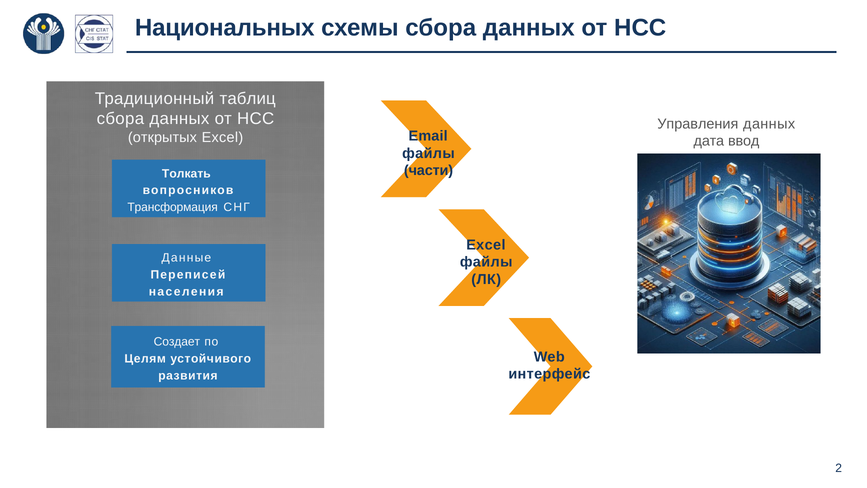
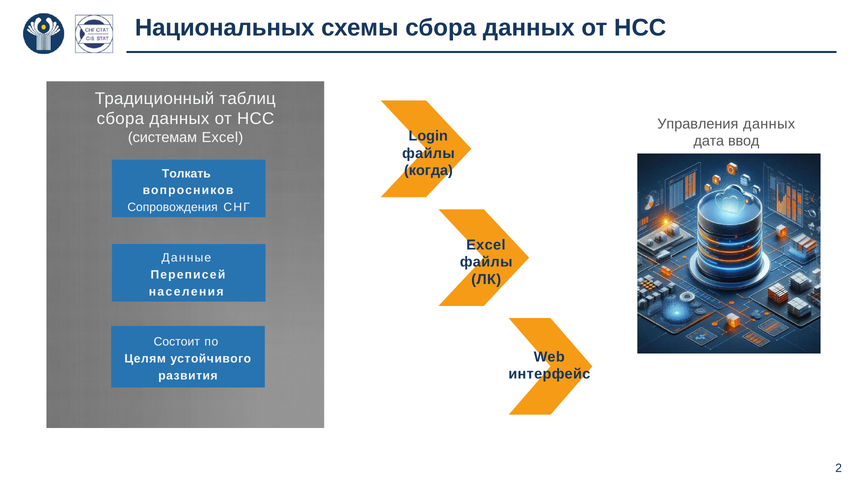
Email: Email -> Login (428, 136)
открытых: открытых -> системам (163, 137)
части: части -> когда (428, 171)
Трансформация: Трансформация -> Сопровождения (173, 207)
Создает: Создает -> Состоит (177, 342)
